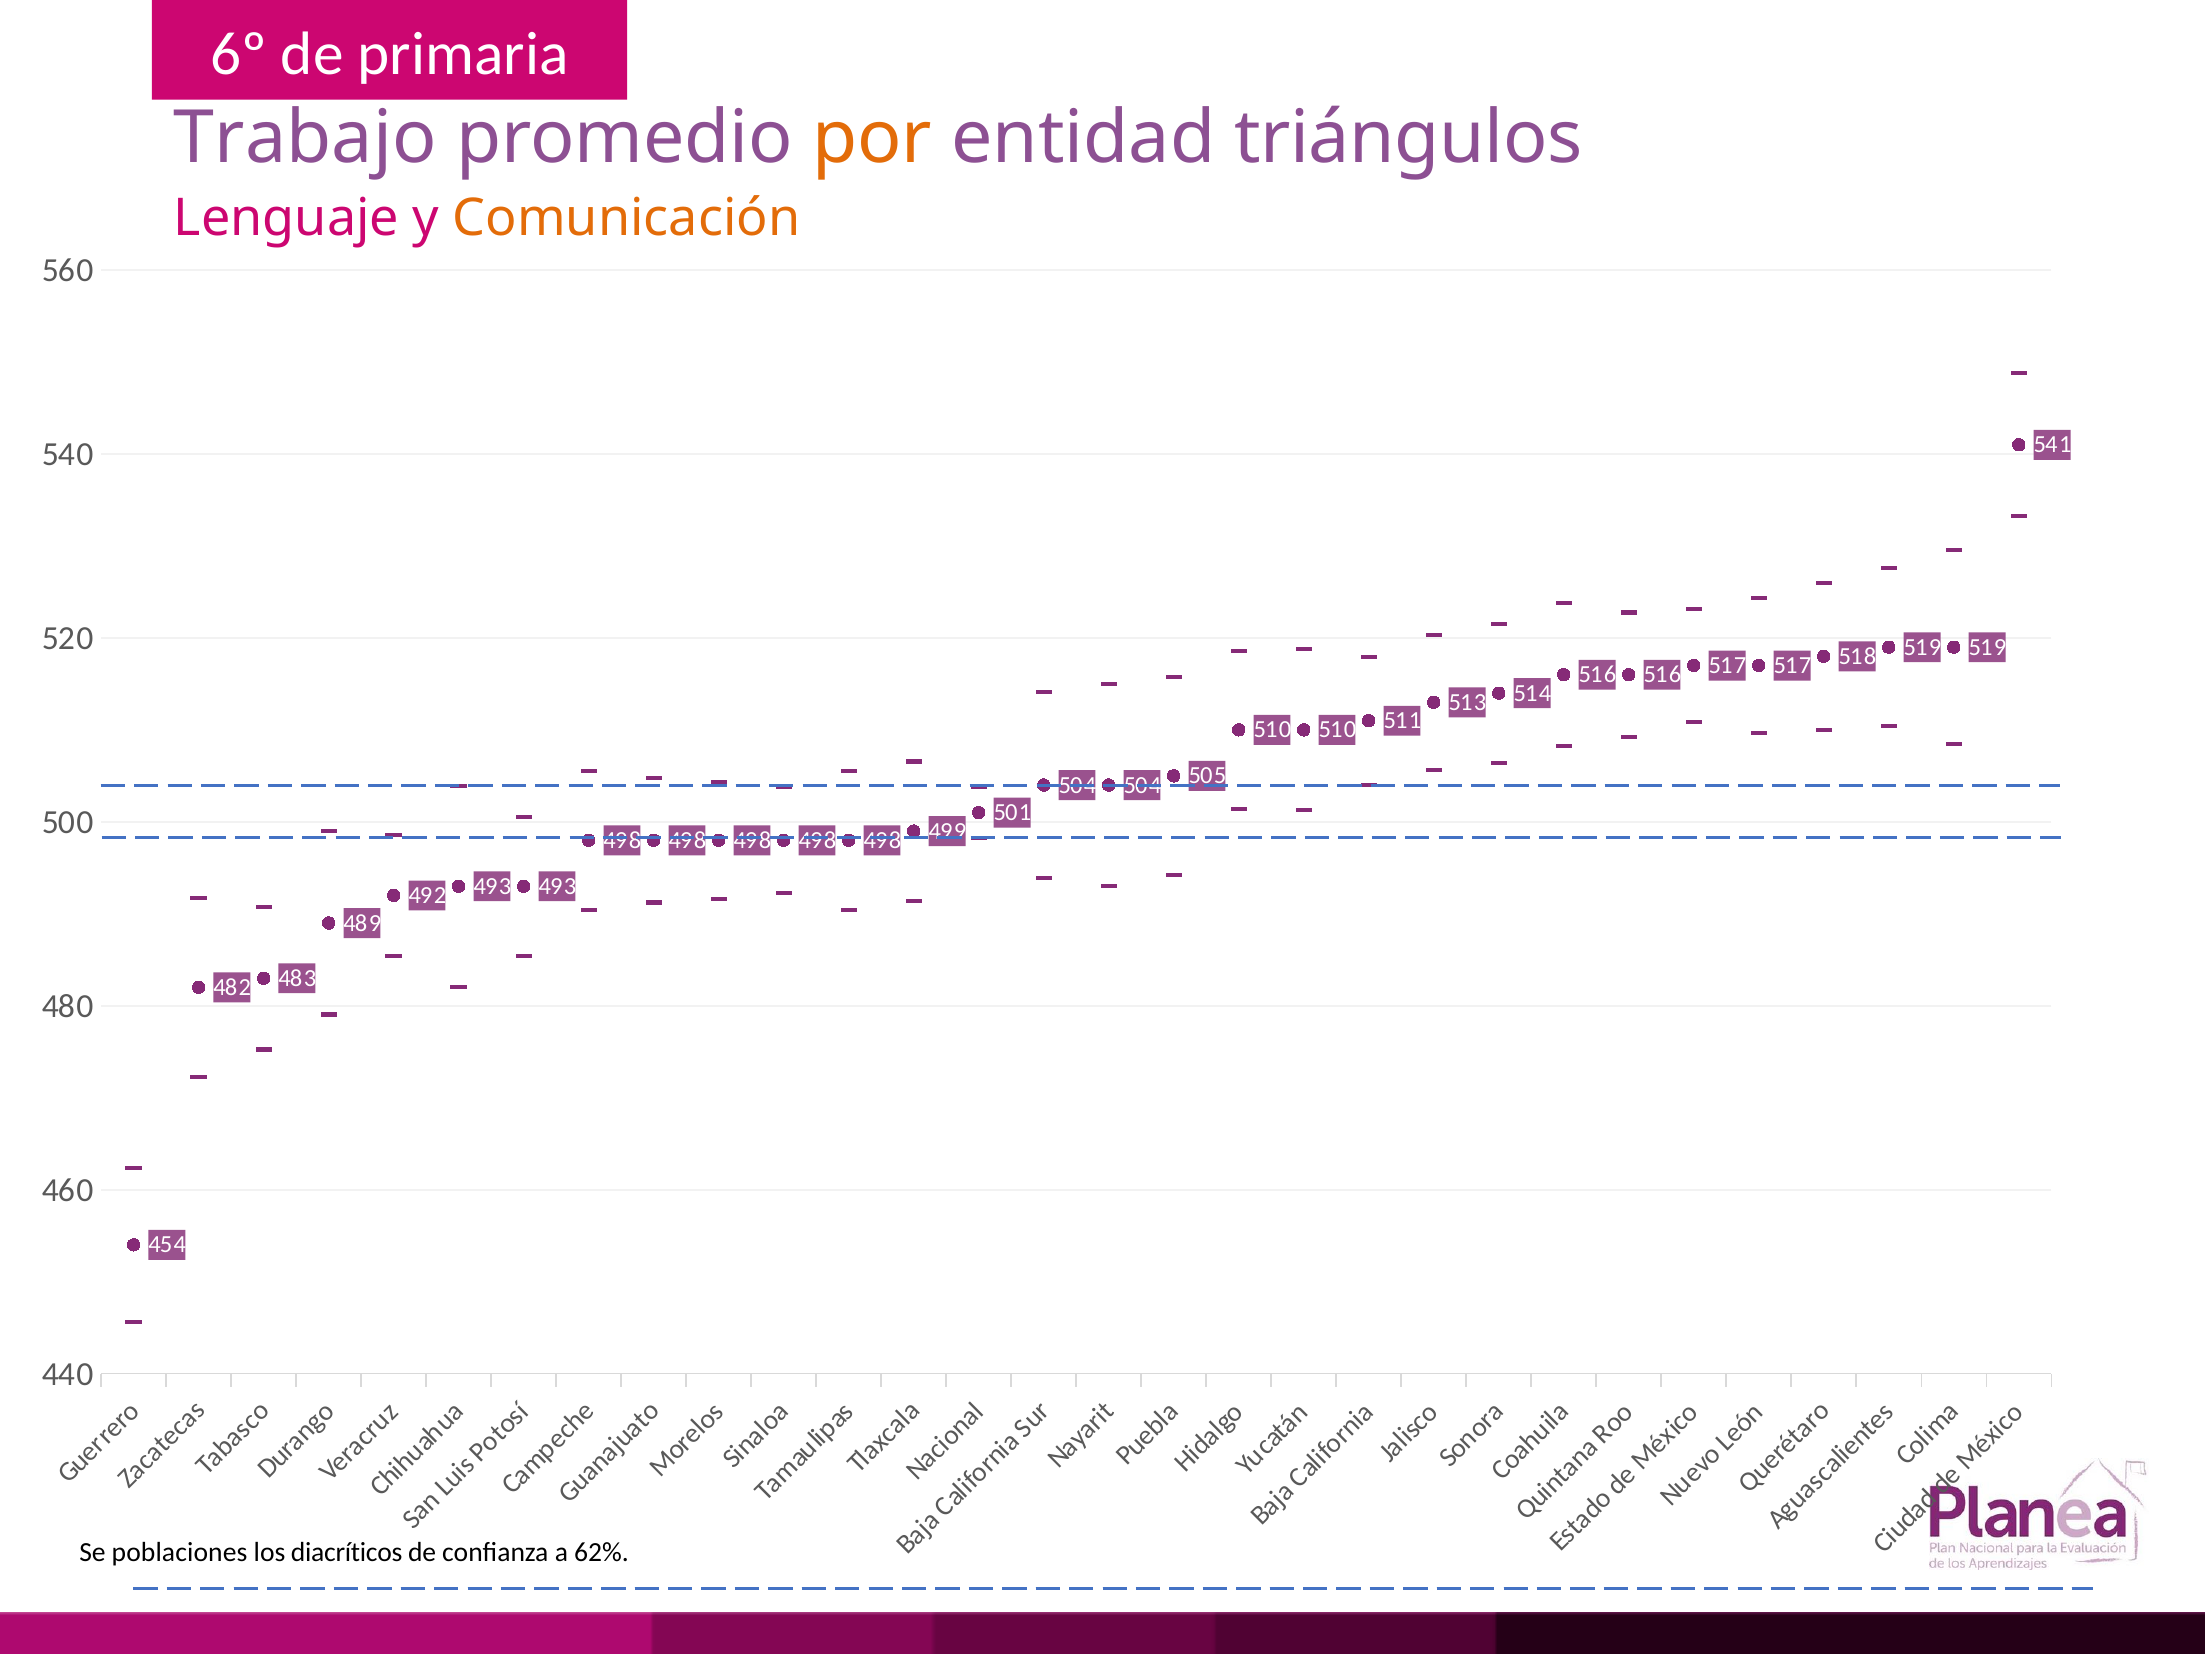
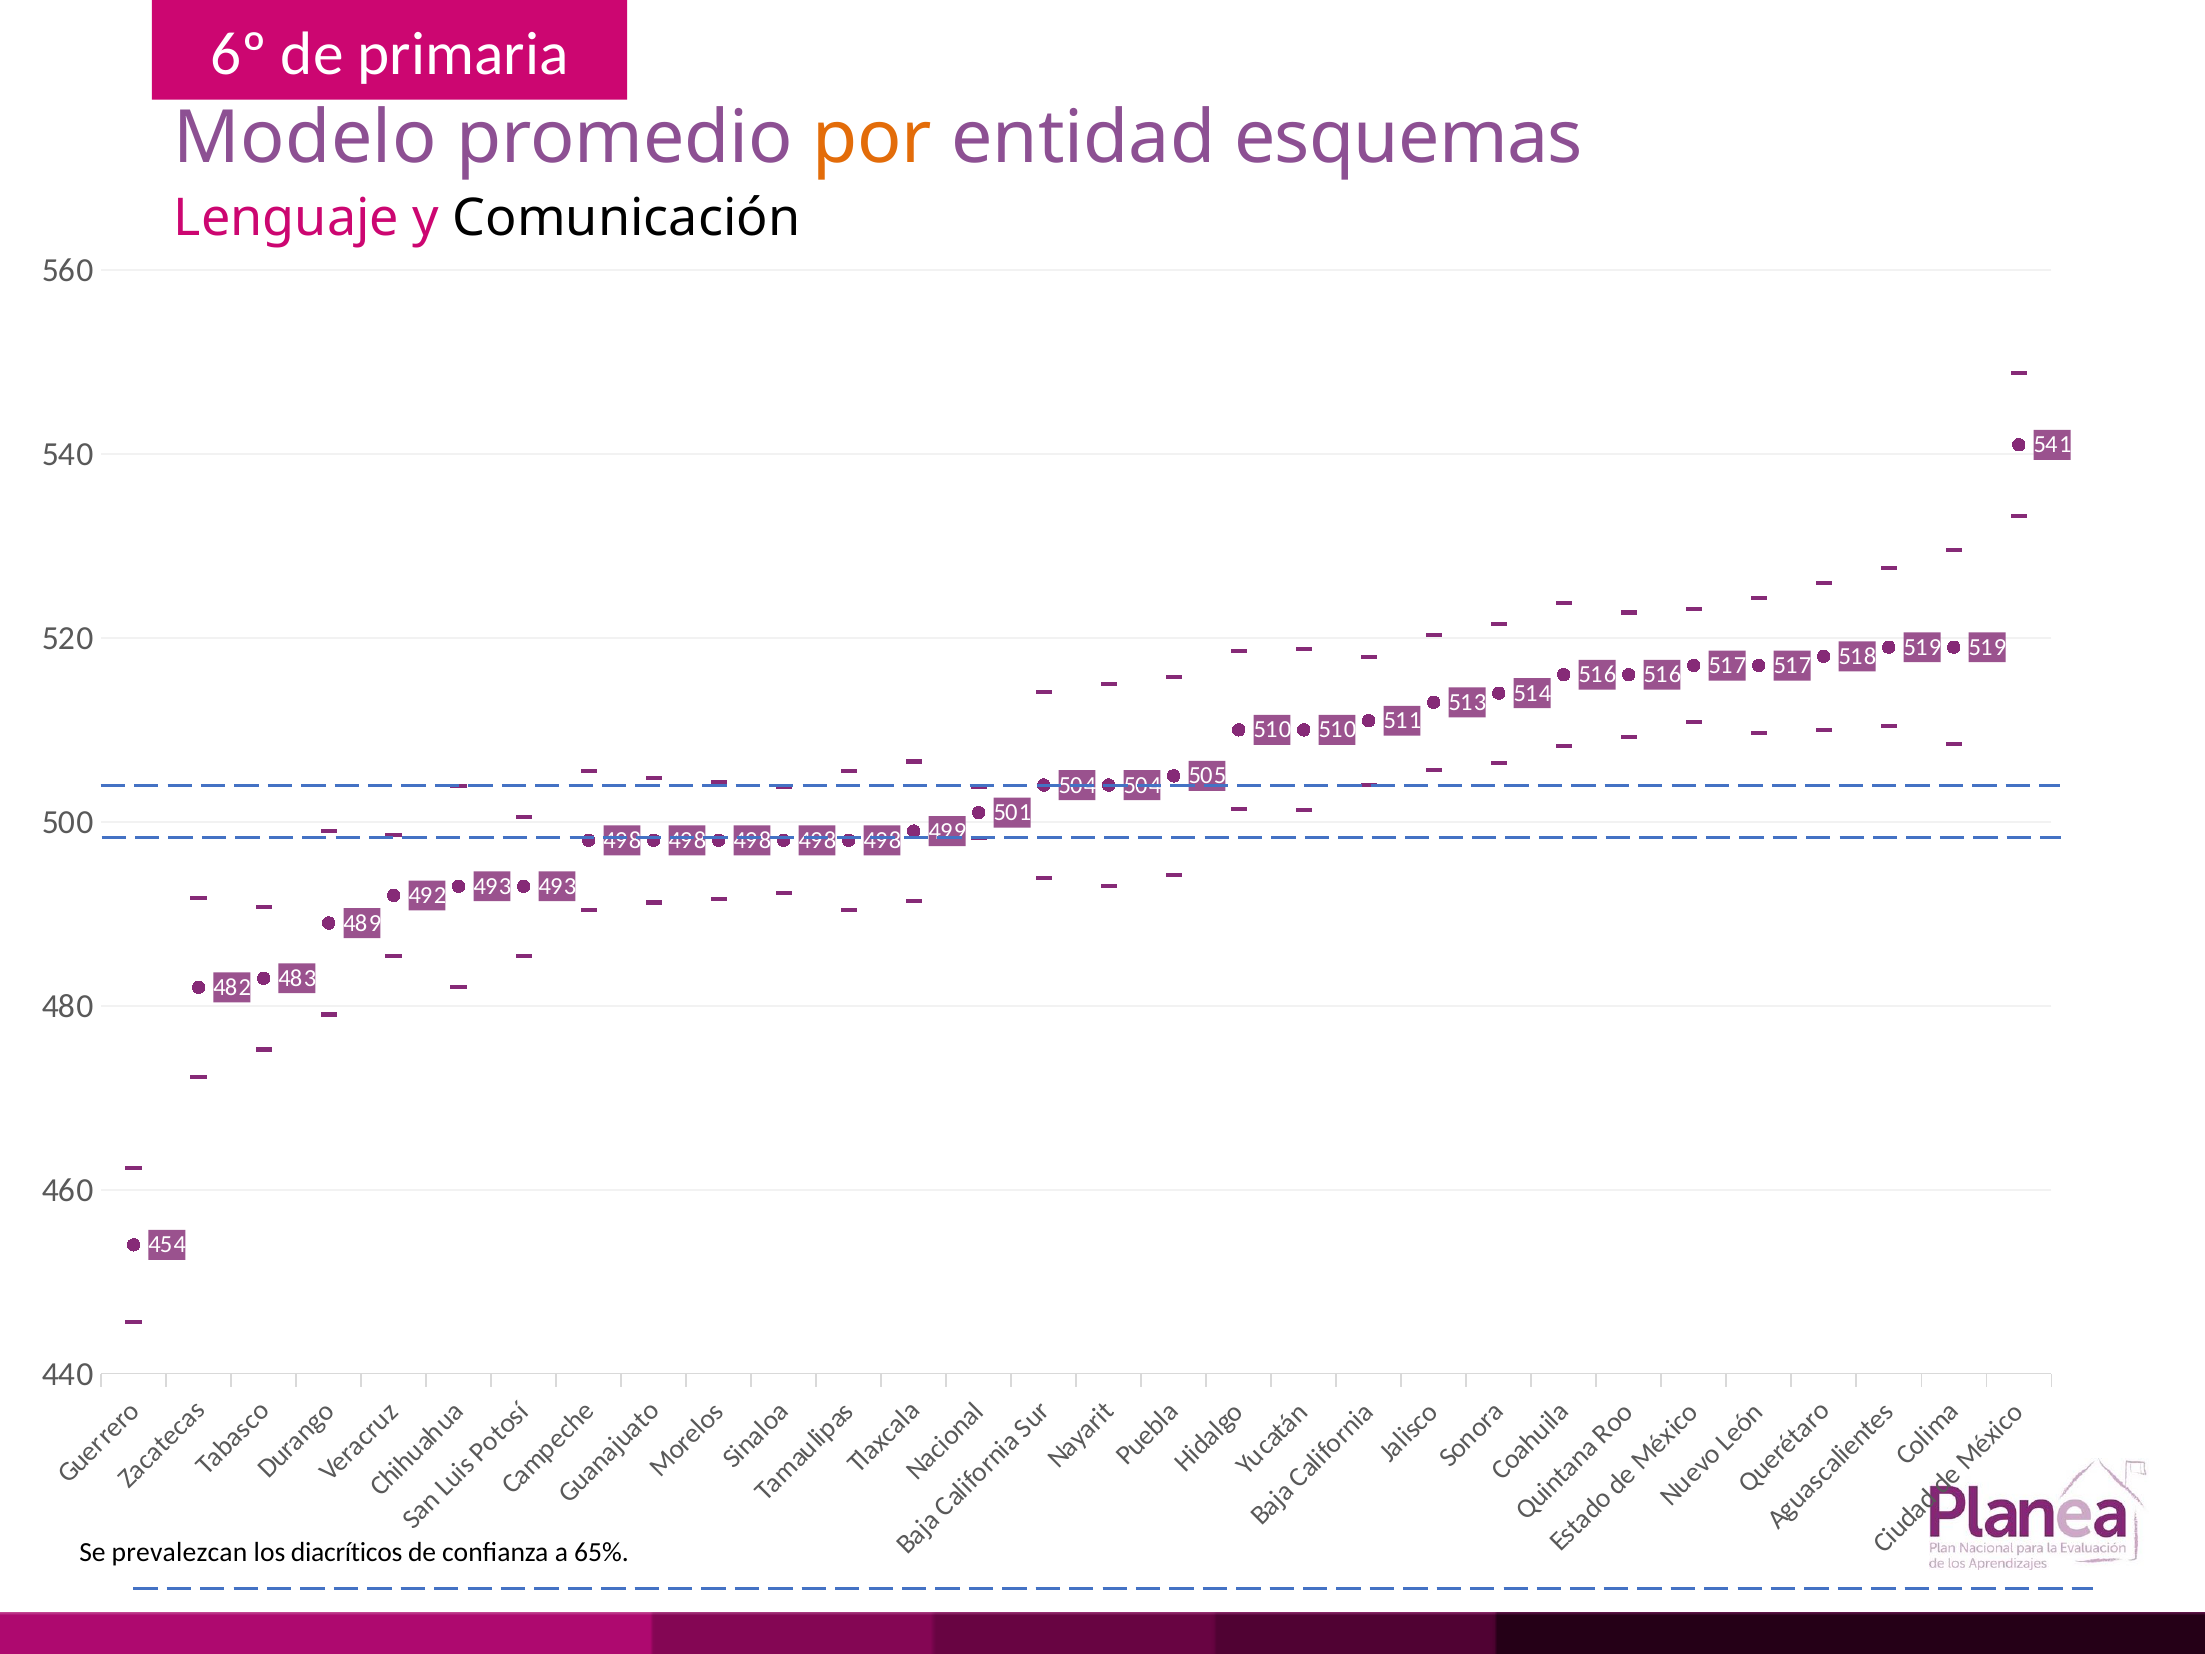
Trabajo: Trabajo -> Modelo (305, 138)
triángulos: triángulos -> esquemas (1409, 138)
Comunicación colour: orange -> black (627, 219)
poblaciones: poblaciones -> prevalezcan (180, 1552)
62%: 62% -> 65% (602, 1552)
